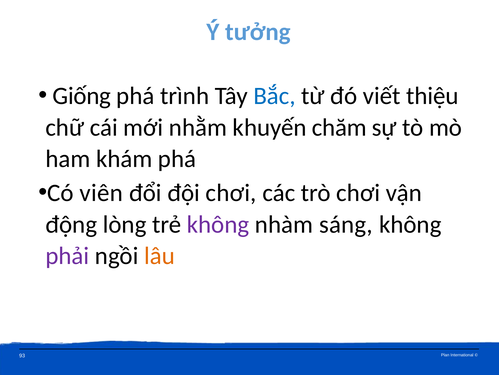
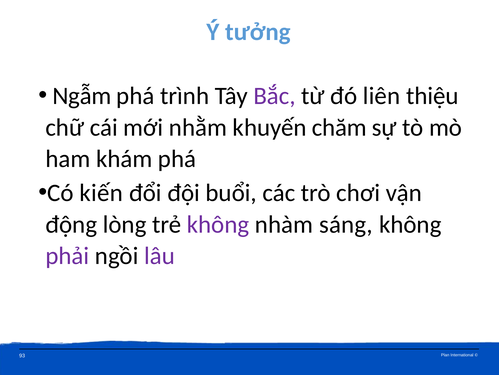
Giống: Giống -> Ngẫm (82, 96)
Bắc colour: blue -> purple (275, 96)
viết: viết -> liên (382, 96)
viên: viên -> kiến (101, 193)
đội chơi: chơi -> buổi (231, 193)
lâu colour: orange -> purple (159, 256)
